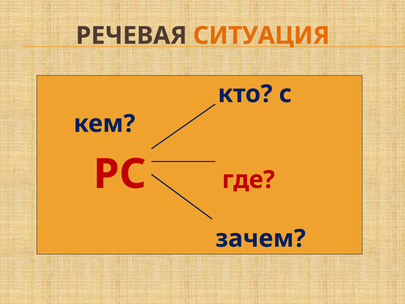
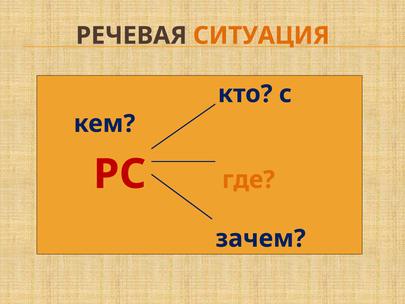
где colour: red -> orange (248, 180)
